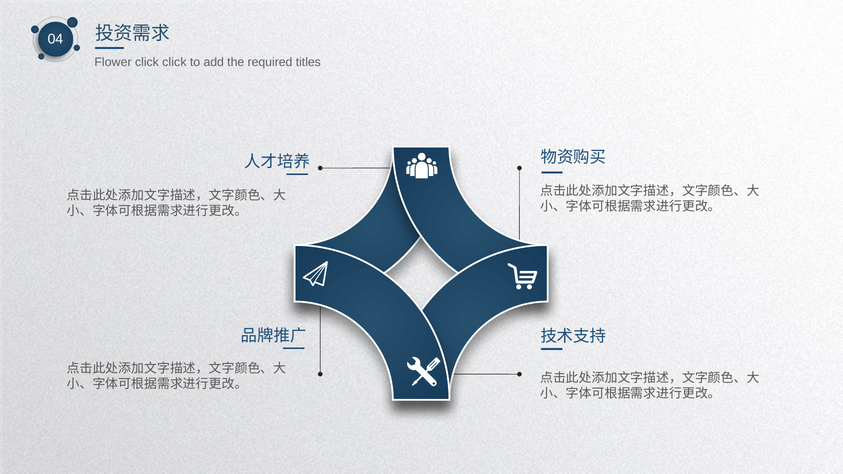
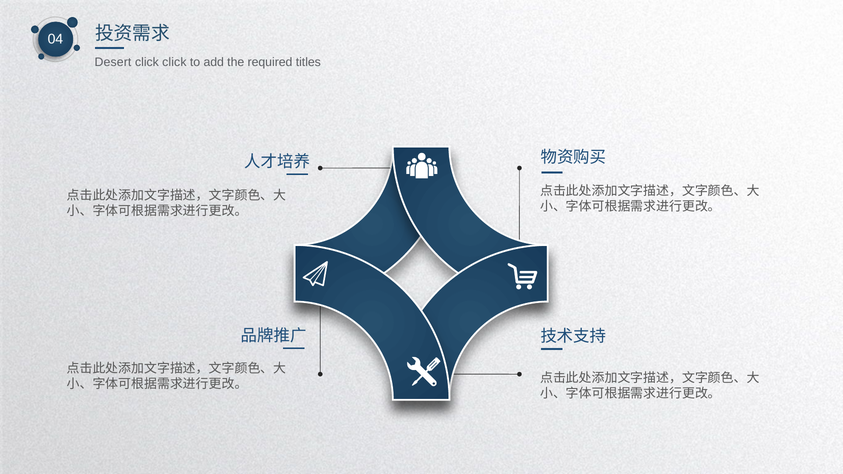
Flower: Flower -> Desert (113, 62)
